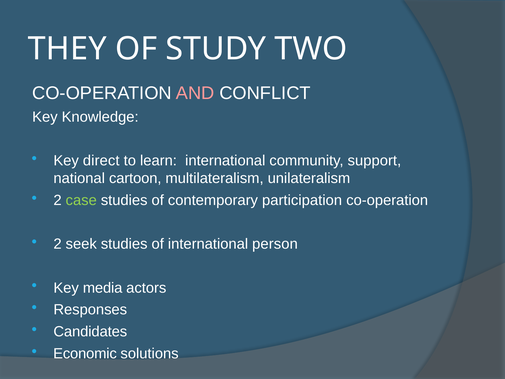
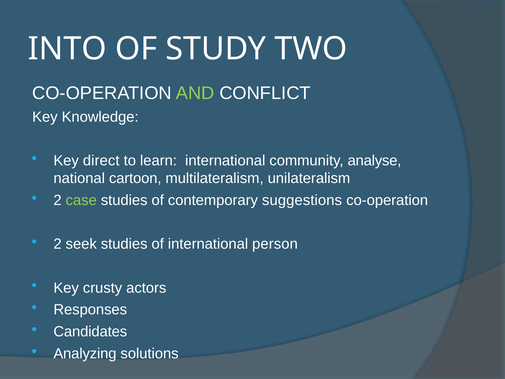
THEY: THEY -> INTO (67, 49)
AND colour: pink -> light green (195, 93)
support: support -> analyse (374, 161)
participation: participation -> suggestions (302, 200)
media: media -> crusty (103, 288)
Economic: Economic -> Analyzing (85, 353)
